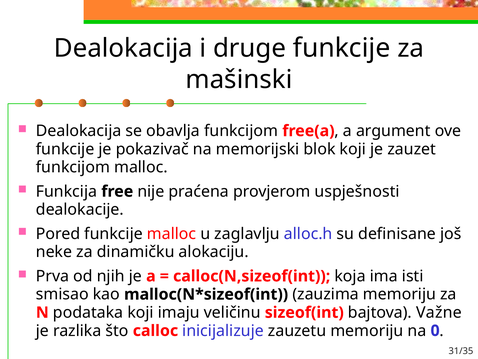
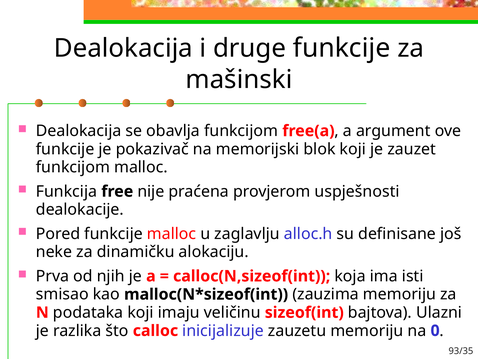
Važne: Važne -> Ulazni (439, 312)
31/35: 31/35 -> 93/35 (461, 350)
